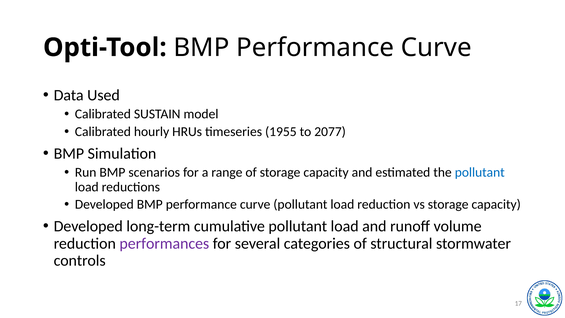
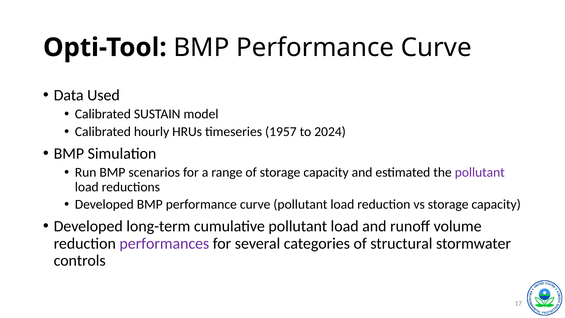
1955: 1955 -> 1957 (281, 132)
2077: 2077 -> 2024 (330, 132)
pollutant colour: blue -> purple (480, 172)
